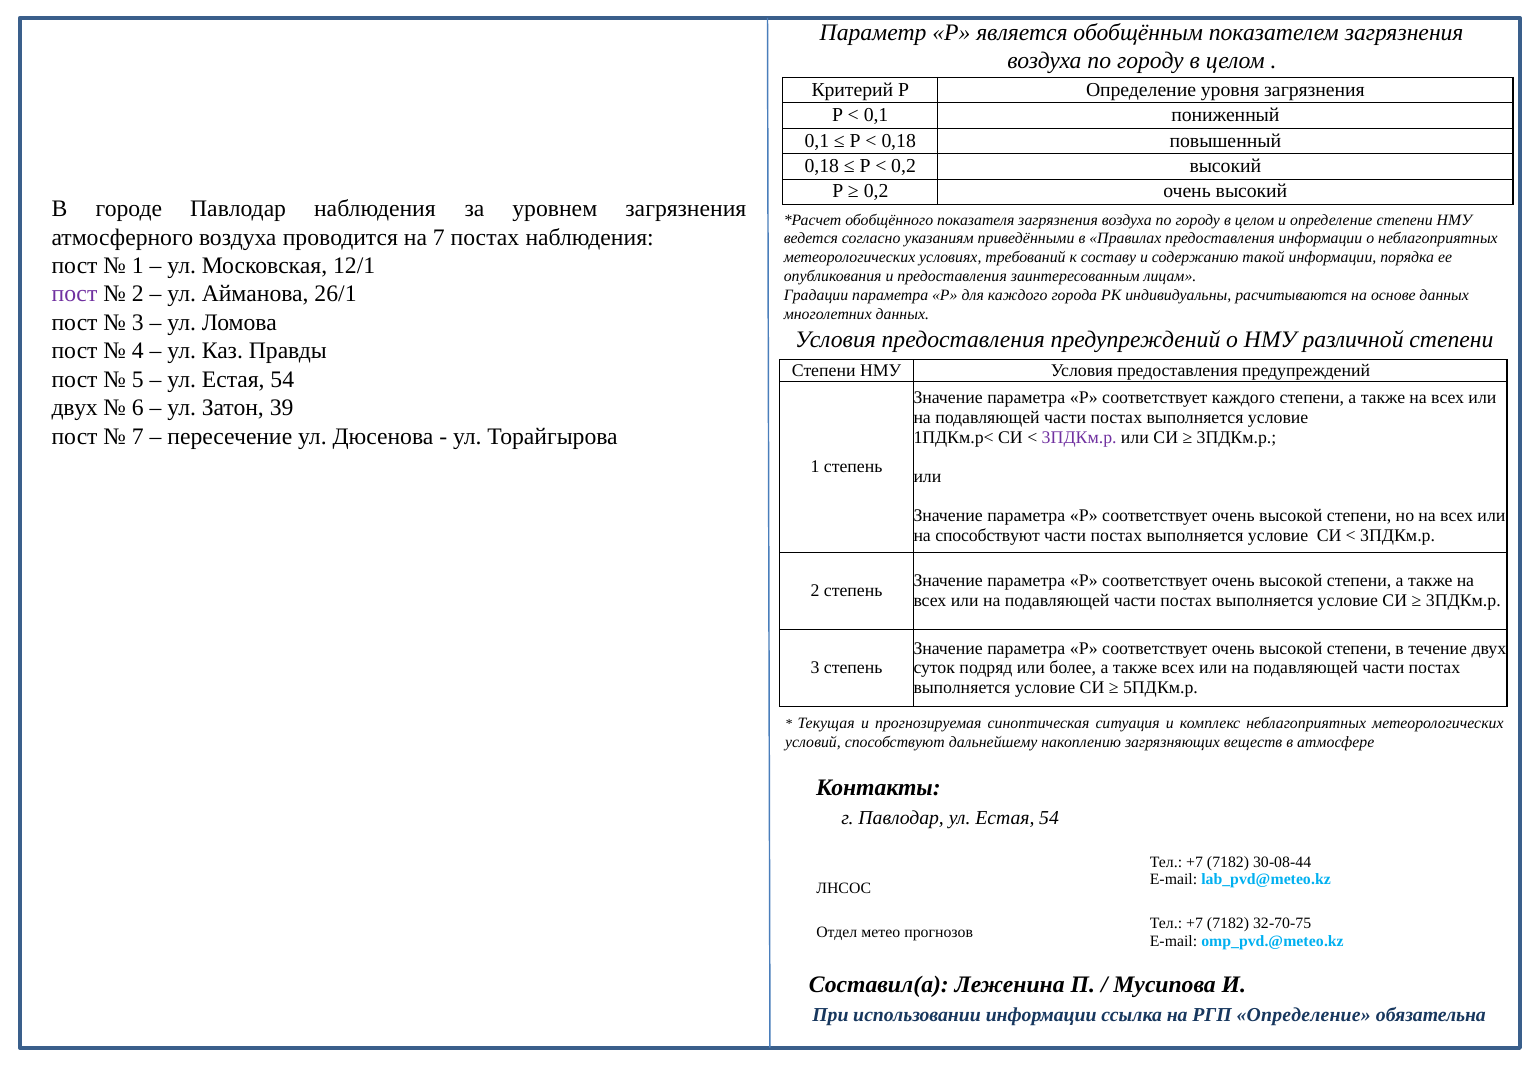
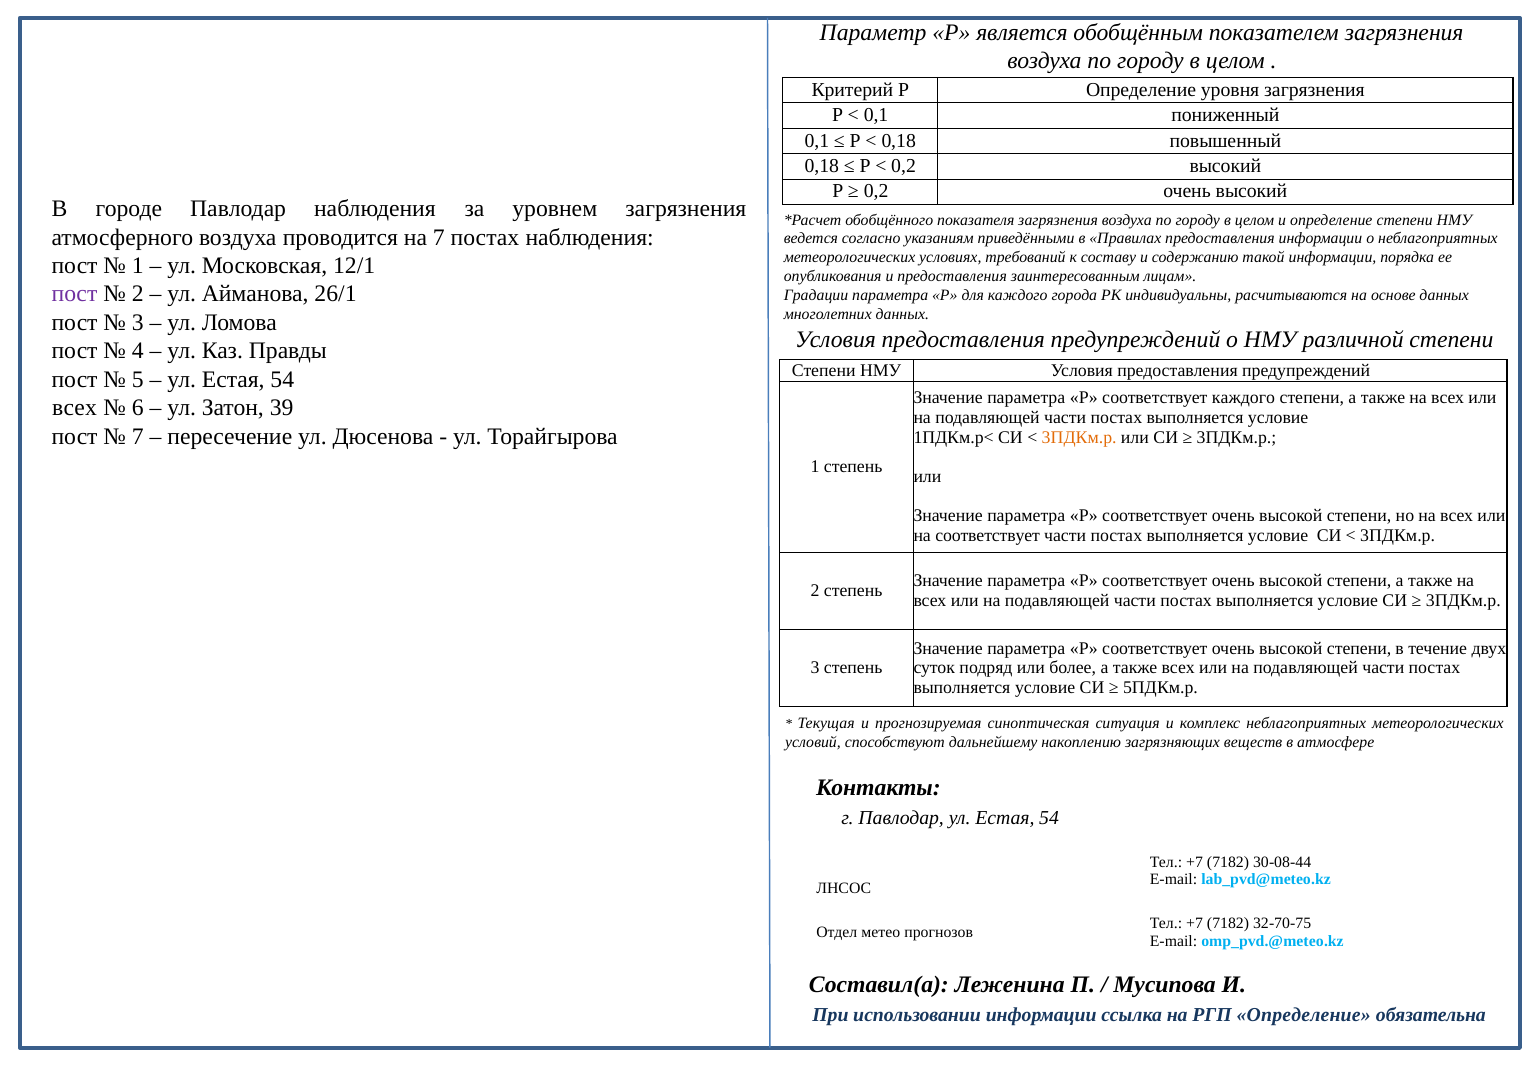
двух: двух -> всех (74, 408)
3ПДКм.р colour: purple -> orange (1079, 437)
на способствуют: способствуют -> соответствует (988, 536)
